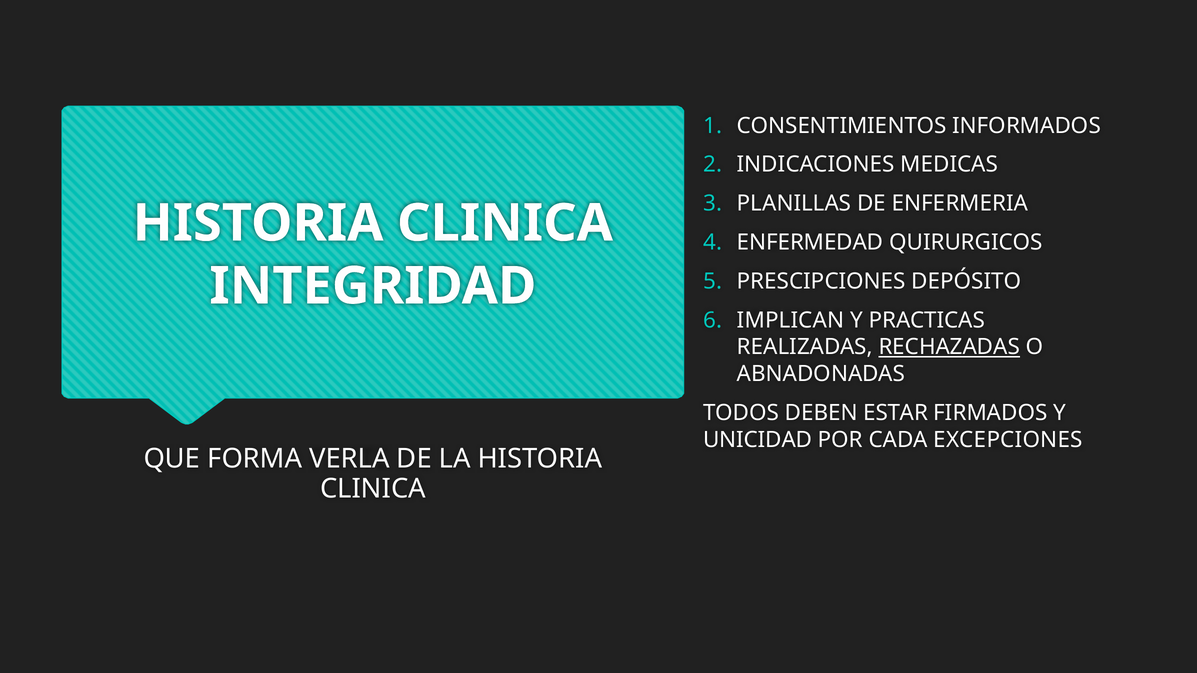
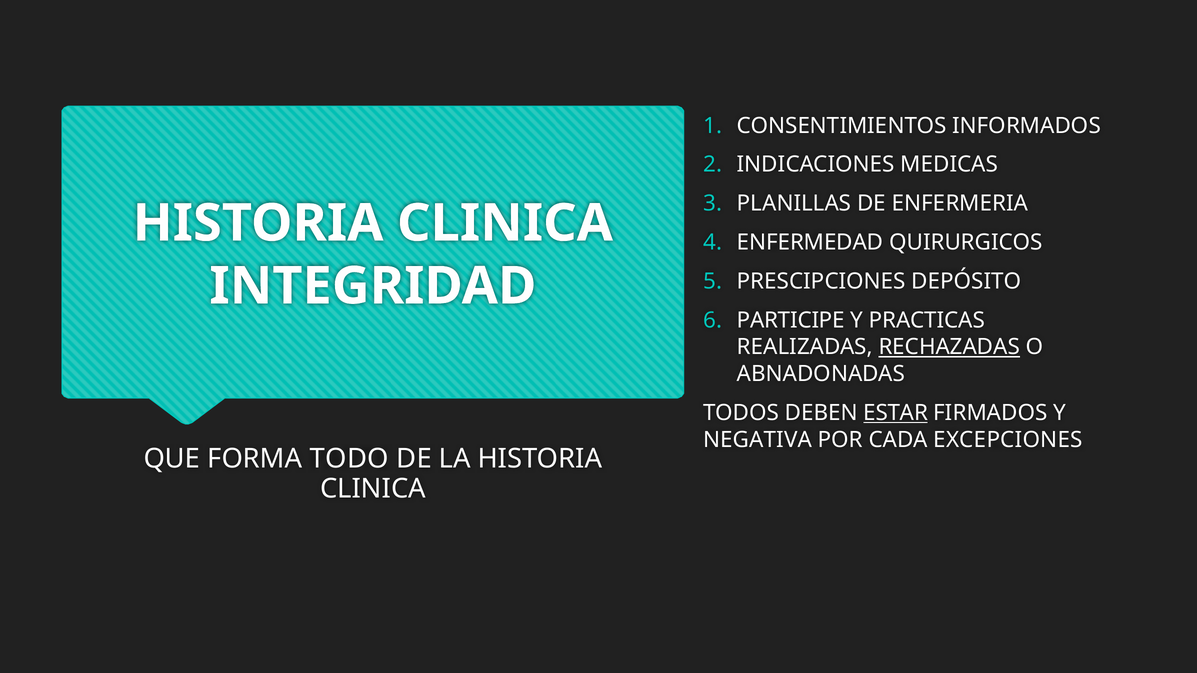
IMPLICAN: IMPLICAN -> PARTICIPE (791, 320)
ESTAR underline: none -> present (896, 413)
UNICIDAD: UNICIDAD -> NEGATIVA (758, 440)
VERLA: VERLA -> TODO (349, 459)
